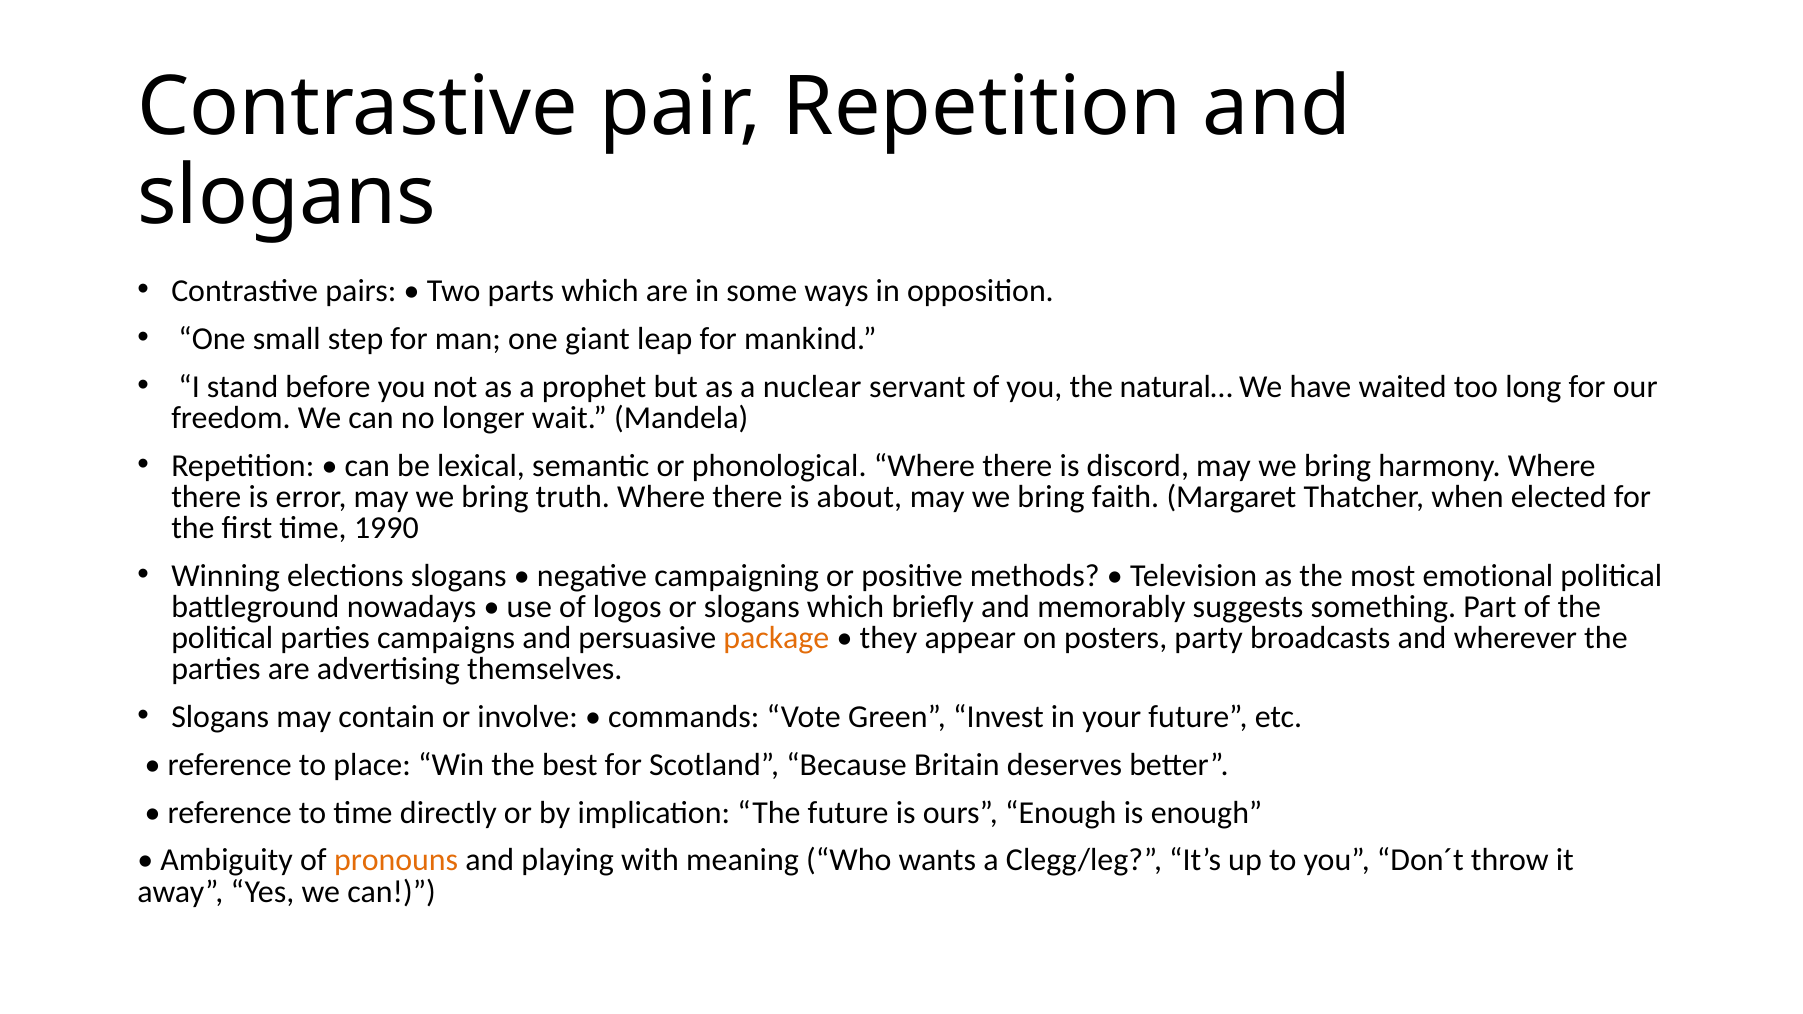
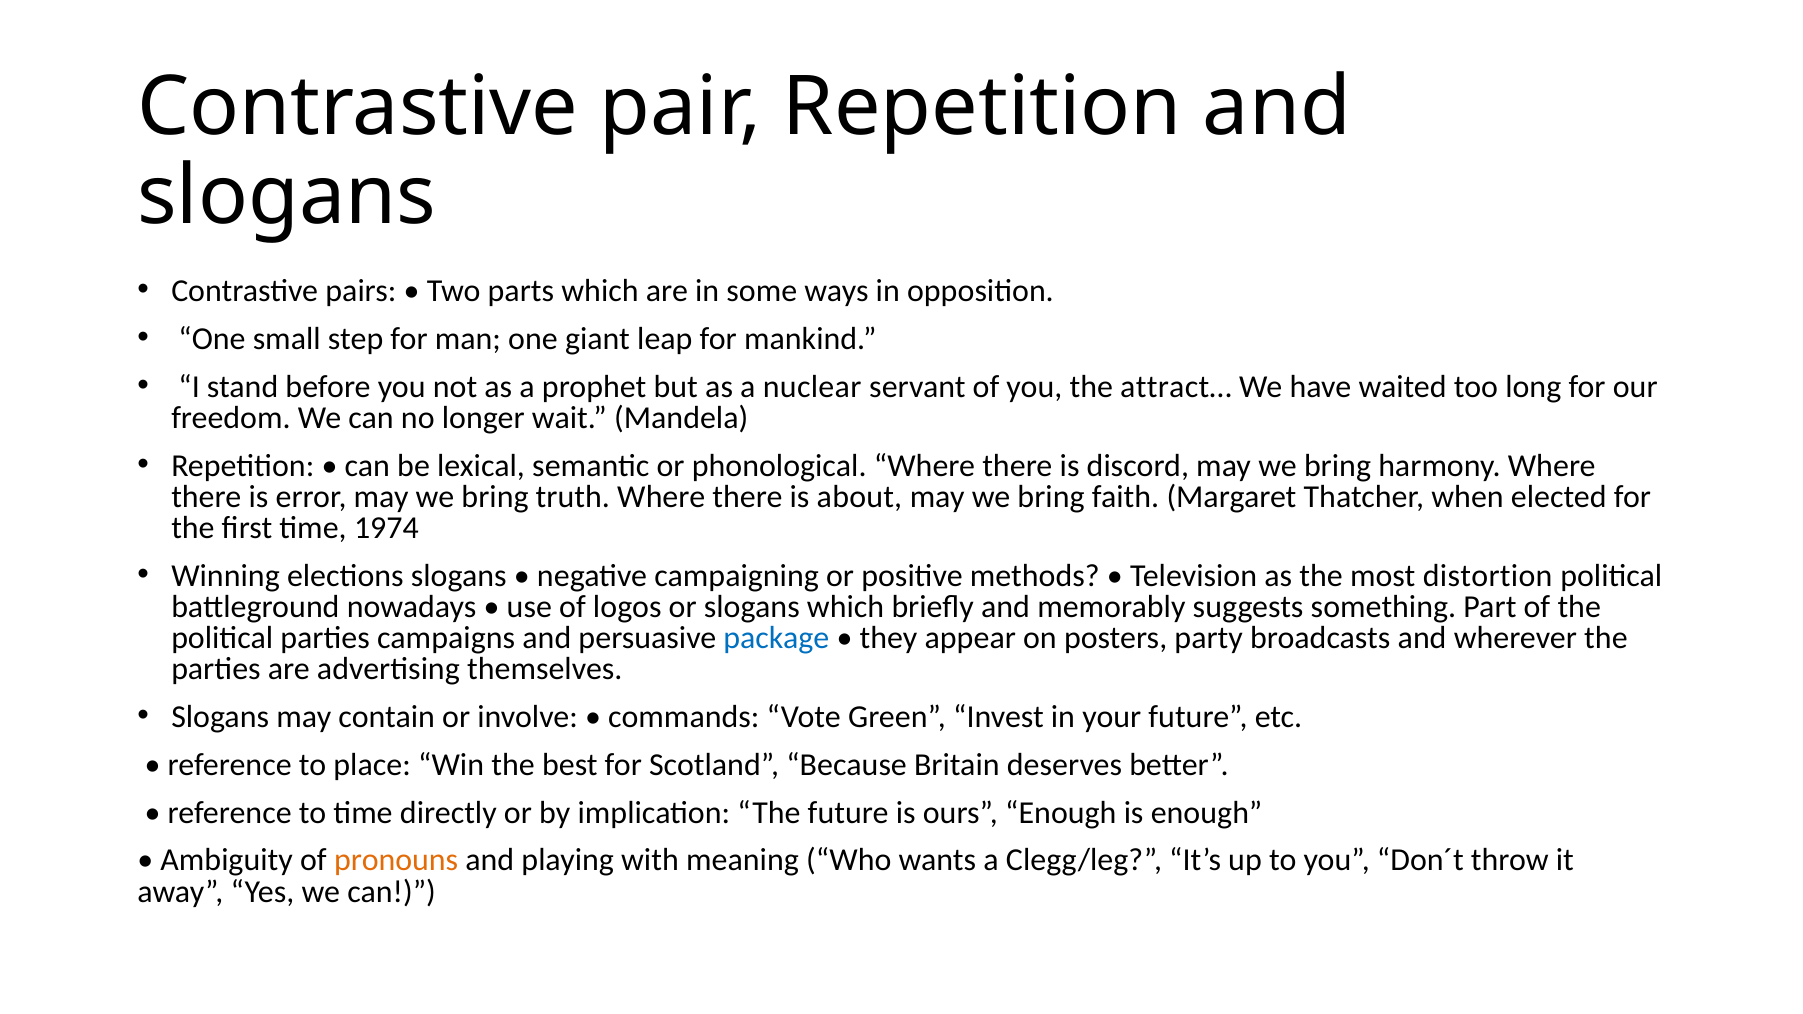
natural…: natural… -> attract… (1176, 387)
1990: 1990 -> 1974 (386, 528)
emotional: emotional -> distortion (1488, 576)
package colour: orange -> blue (776, 638)
